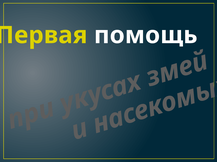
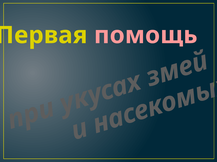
помощь colour: white -> pink (146, 35)
